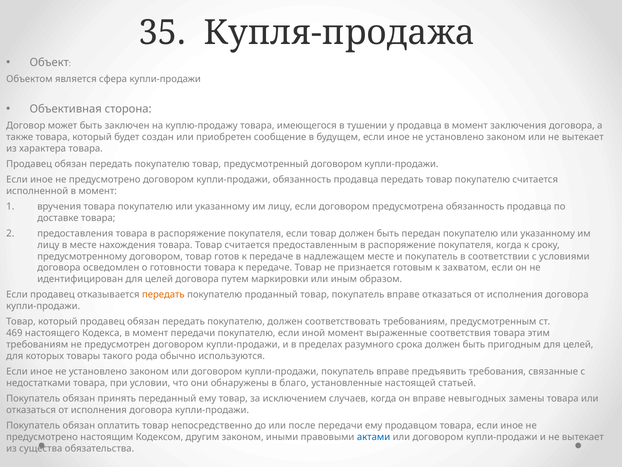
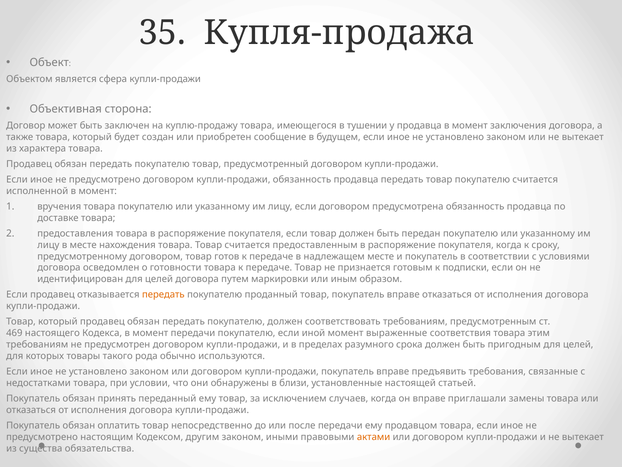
захватом: захватом -> подписки (466, 268)
благо: благо -> близи (294, 383)
невыгодных: невыгодных -> приглашали (477, 398)
актами colour: blue -> orange (374, 437)
